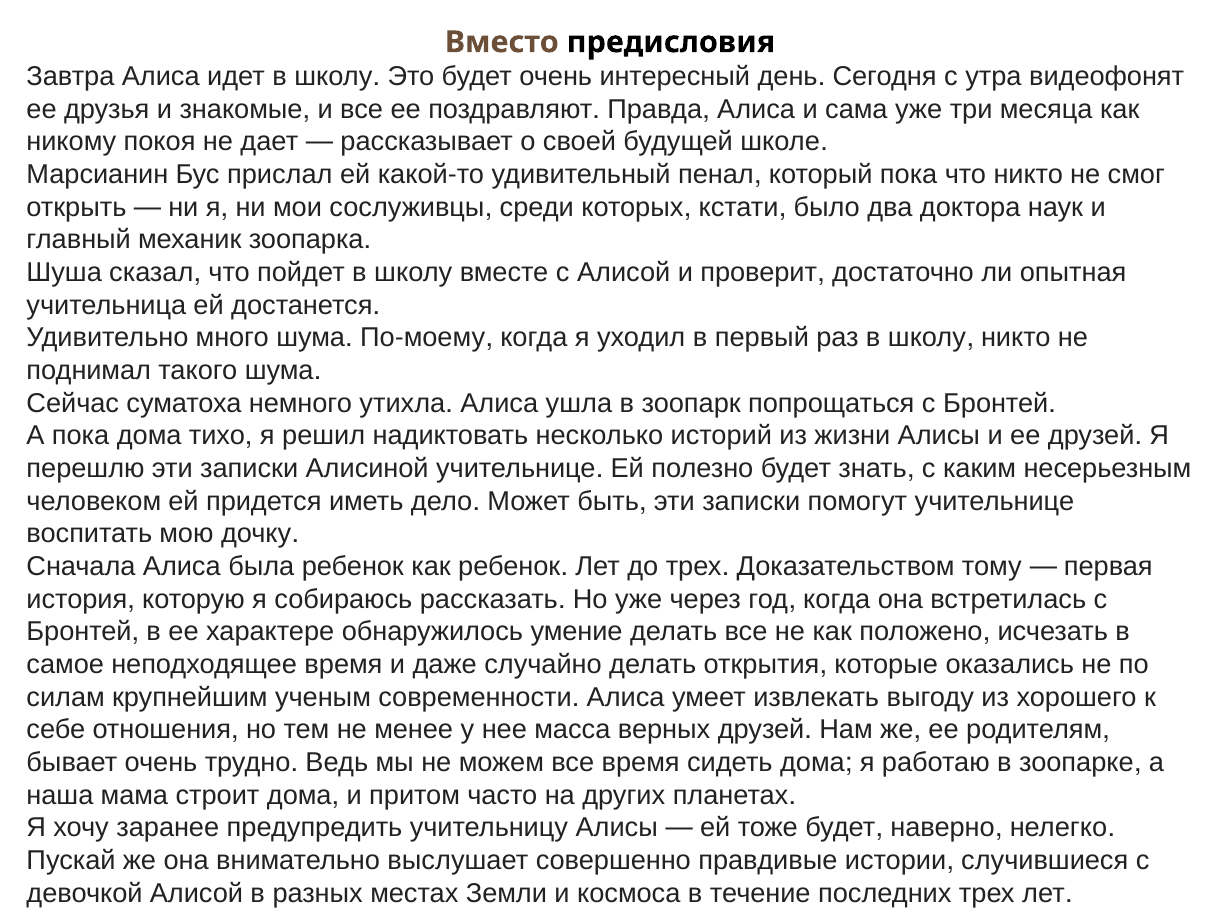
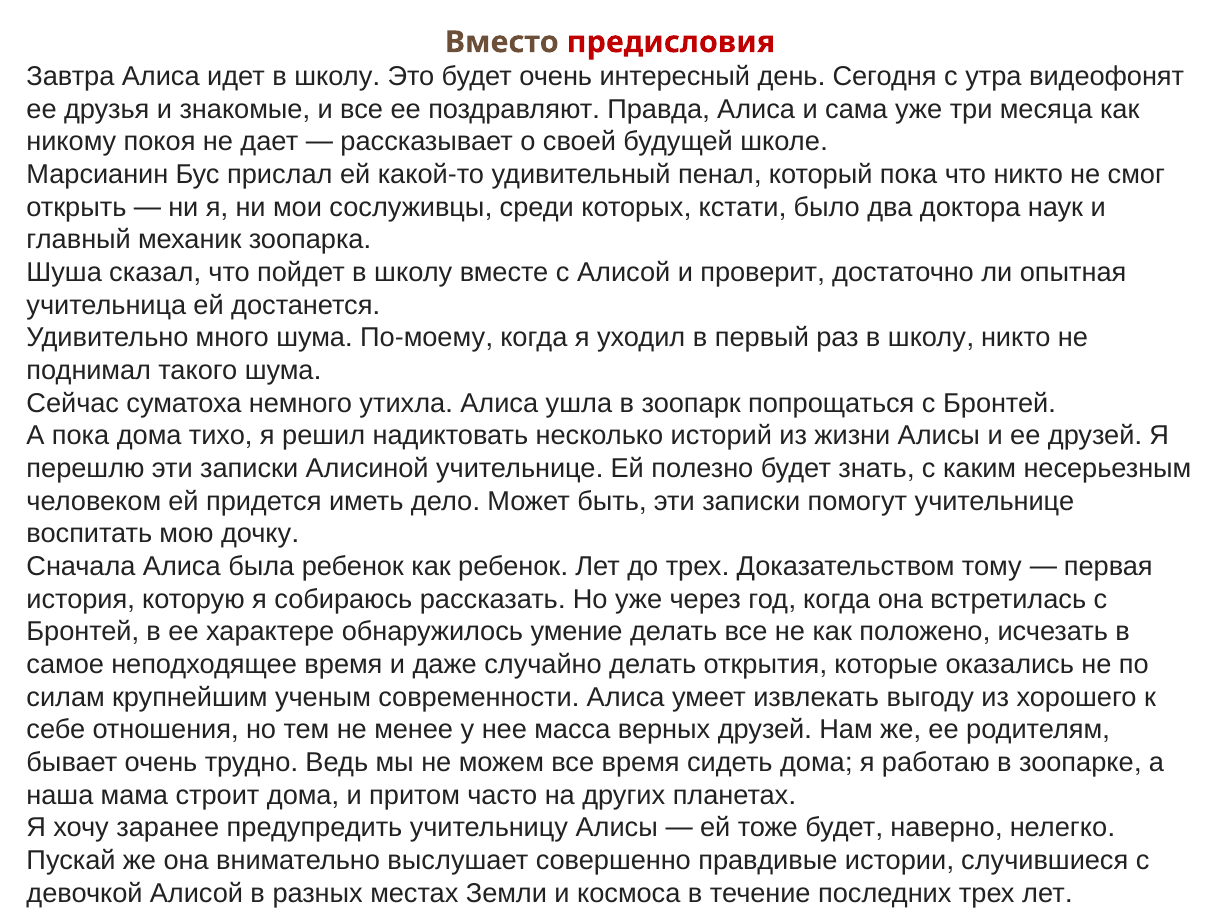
предисловия colour: black -> red (671, 42)
